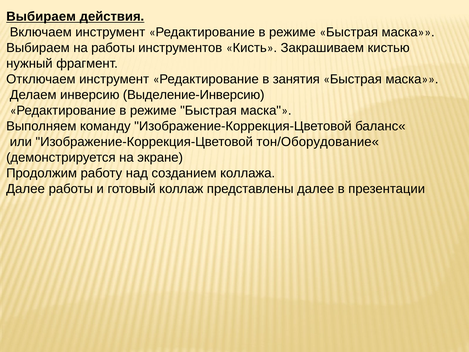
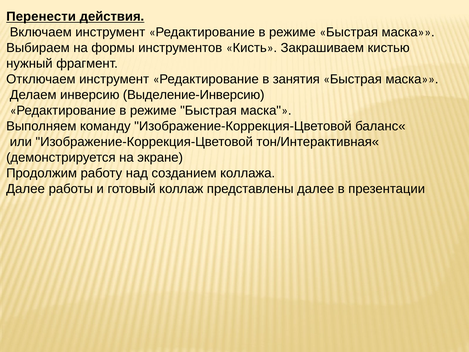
Выбираем: Выбираем -> Перенести (41, 17)
на работы: работы -> формы (113, 48)
тон/Оборудование«: тон/Оборудование« -> тон/Интерактивная« (318, 142)
